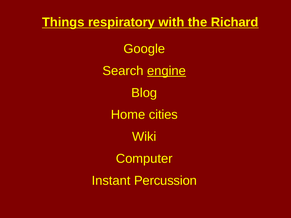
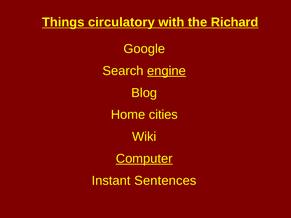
respiratory: respiratory -> circulatory (121, 22)
Computer underline: none -> present (144, 159)
Percussion: Percussion -> Sentences (165, 181)
